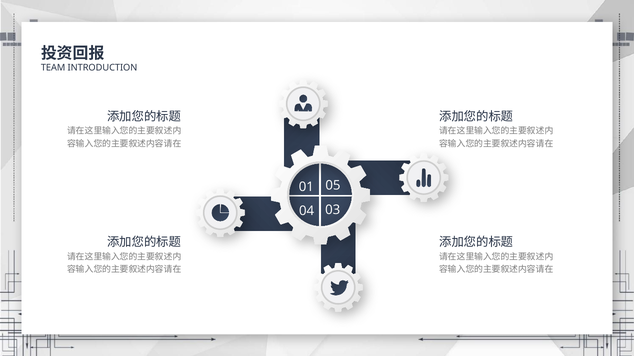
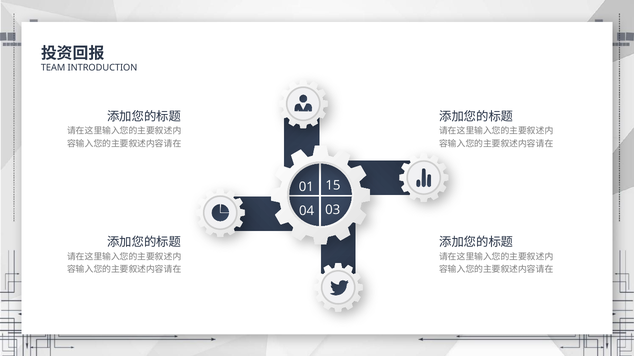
05: 05 -> 15 (333, 186)
